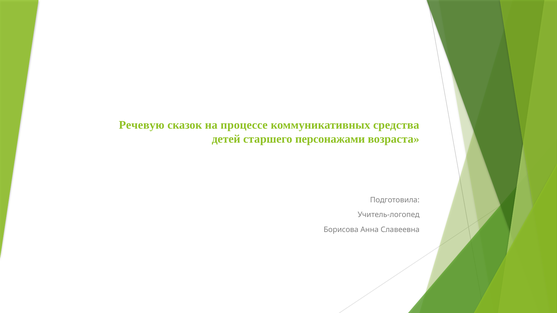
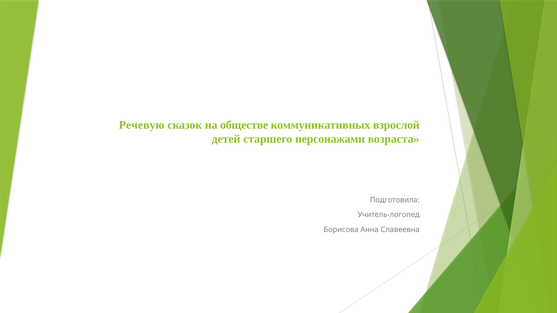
процессе: процессе -> обществе (244, 125)
средства: средства -> взрослой (396, 125)
